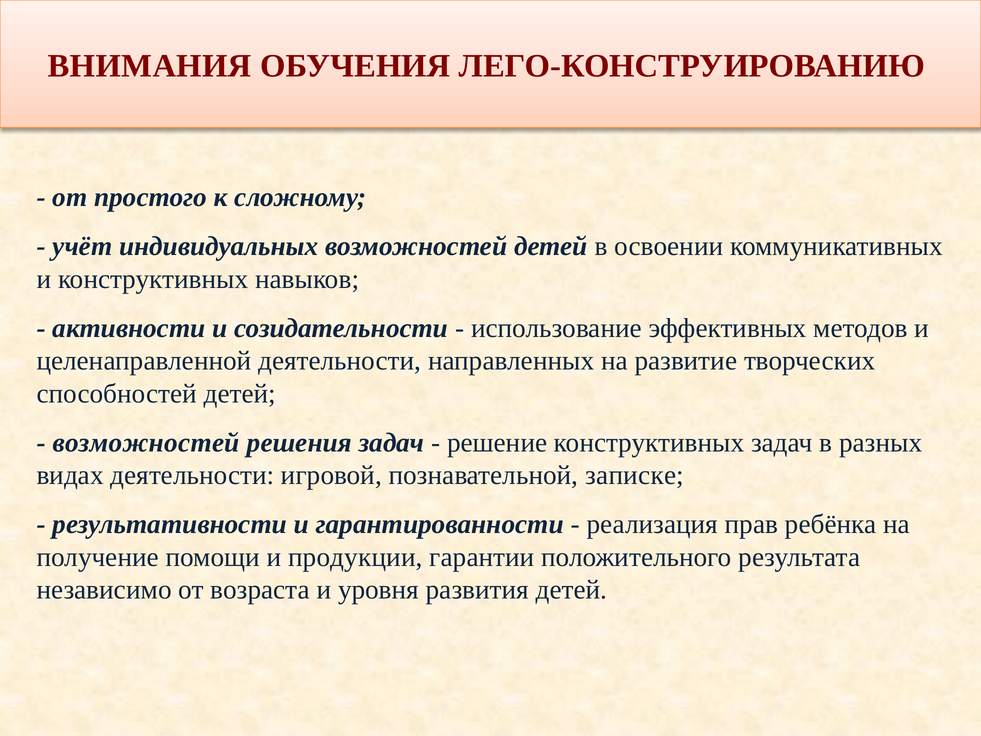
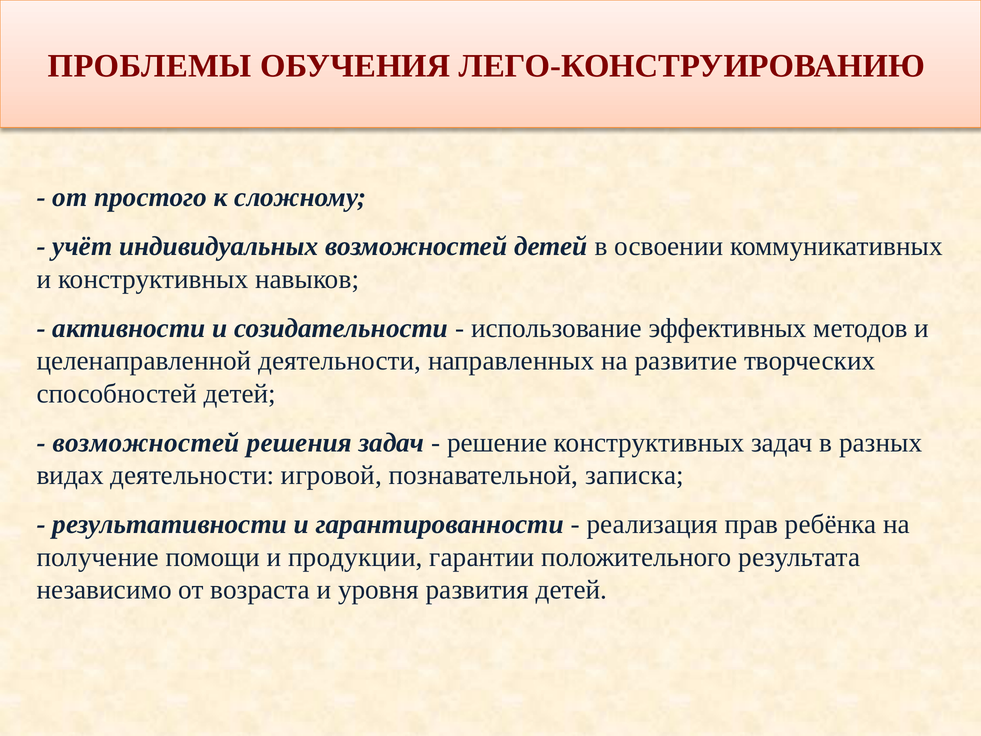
ВНИМАНИЯ: ВНИМАНИЯ -> ПРОБЛЕМЫ (150, 66)
записке: записке -> записка (635, 475)
